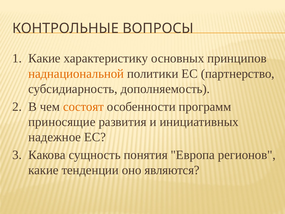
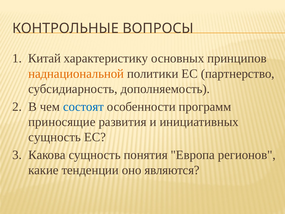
Какие: Какие -> Китай (45, 58)
состоят colour: orange -> blue (83, 107)
надежное: надежное -> сущность (55, 137)
